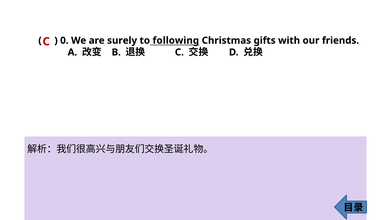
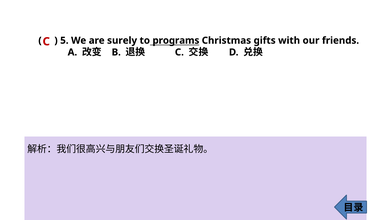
0: 0 -> 5 (64, 40)
following: following -> programs (176, 40)
